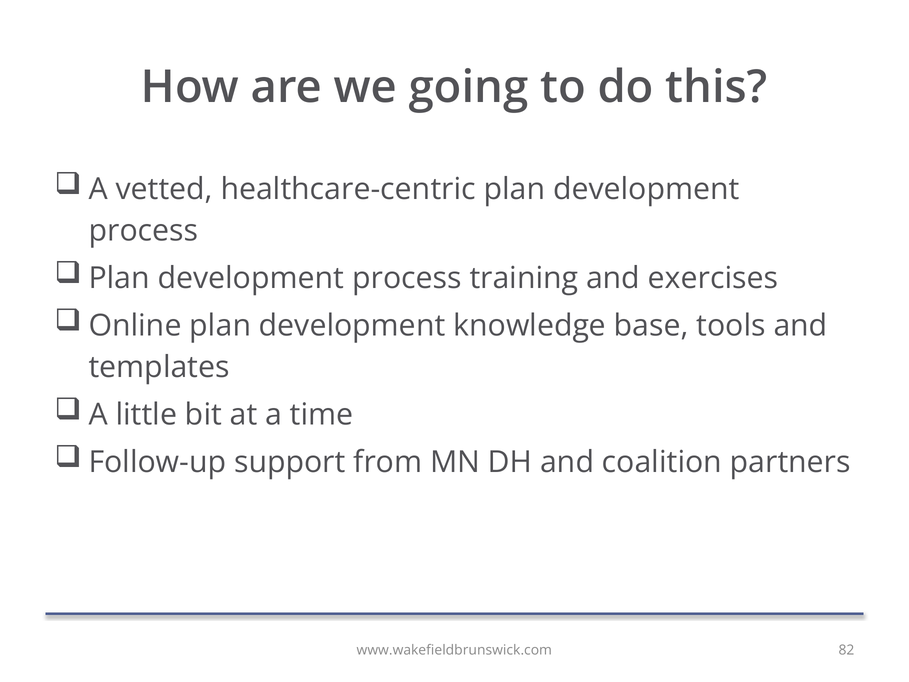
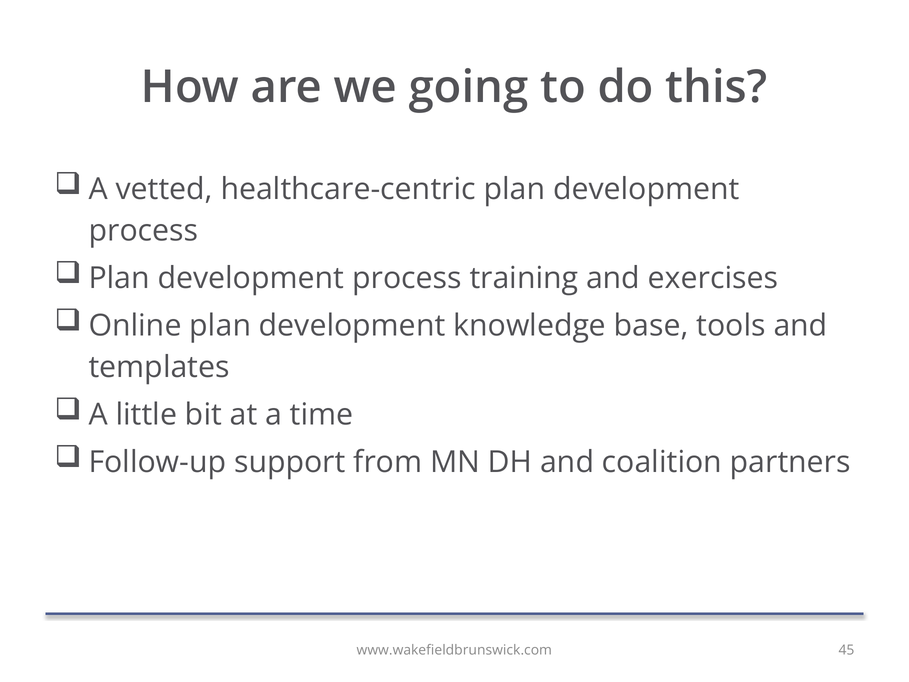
82: 82 -> 45 (846, 650)
